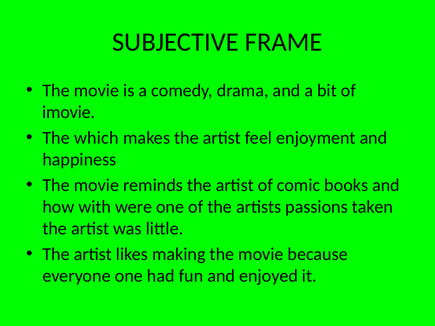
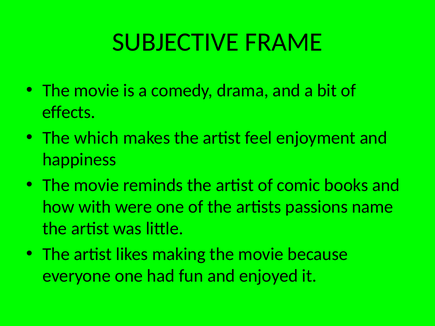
imovie: imovie -> effects (69, 112)
taken: taken -> name (373, 207)
